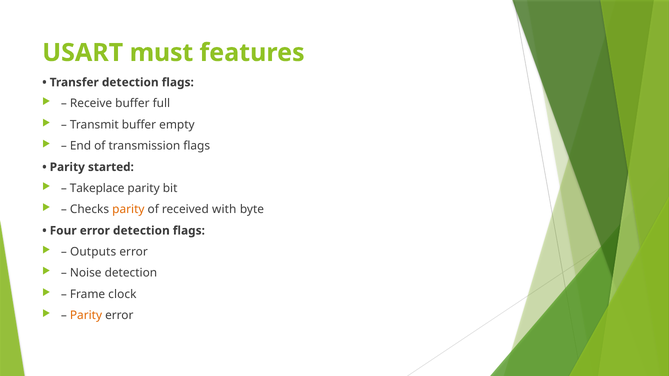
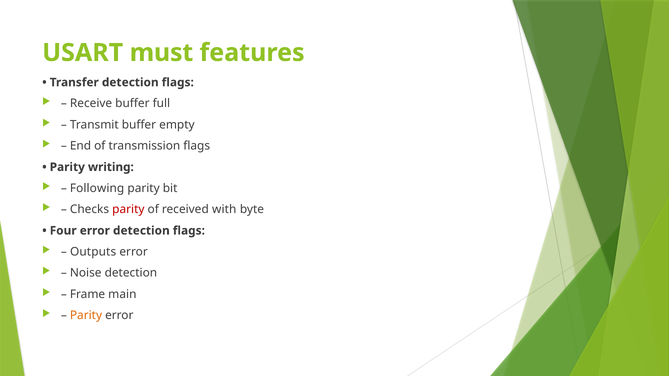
started: started -> writing (111, 167)
Takeplace: Takeplace -> Following (97, 188)
parity colour: orange -> red (128, 210)
clock: clock -> main (122, 294)
